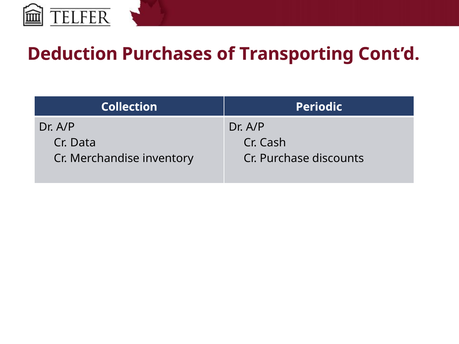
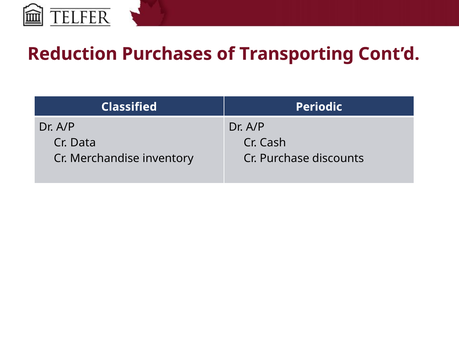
Deduction: Deduction -> Reduction (72, 54)
Collection: Collection -> Classified (129, 107)
